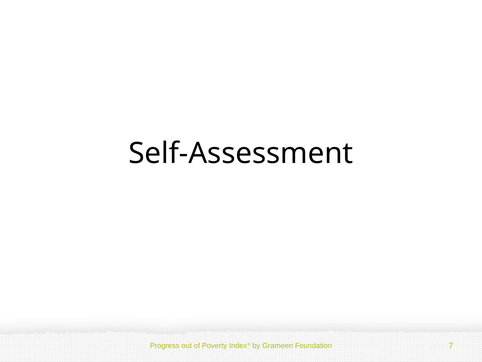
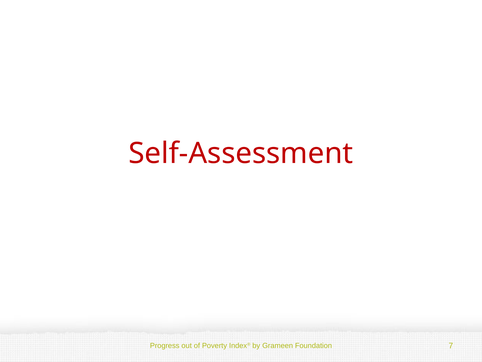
Self-Assessment colour: black -> red (241, 153)
